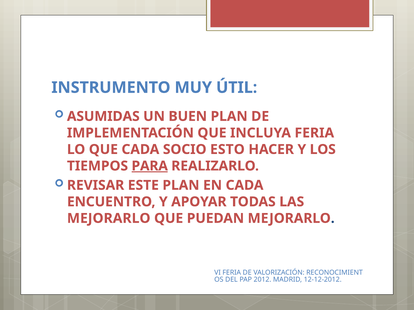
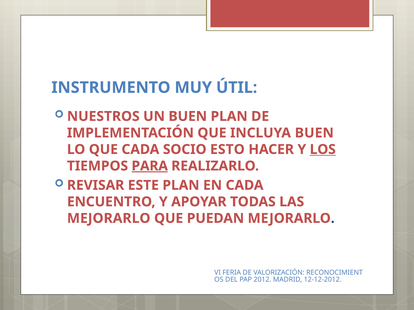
ASUMIDAS: ASUMIDAS -> NUESTROS (103, 117)
INCLUYA FERIA: FERIA -> BUEN (314, 133)
LOS underline: none -> present (323, 150)
